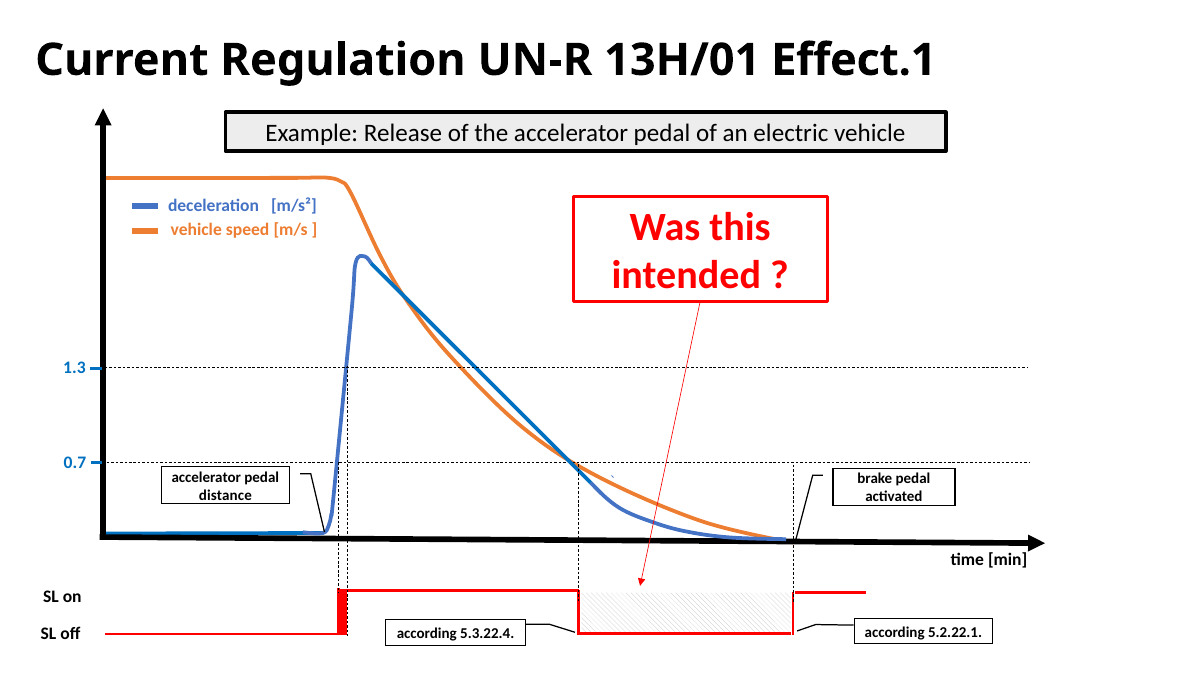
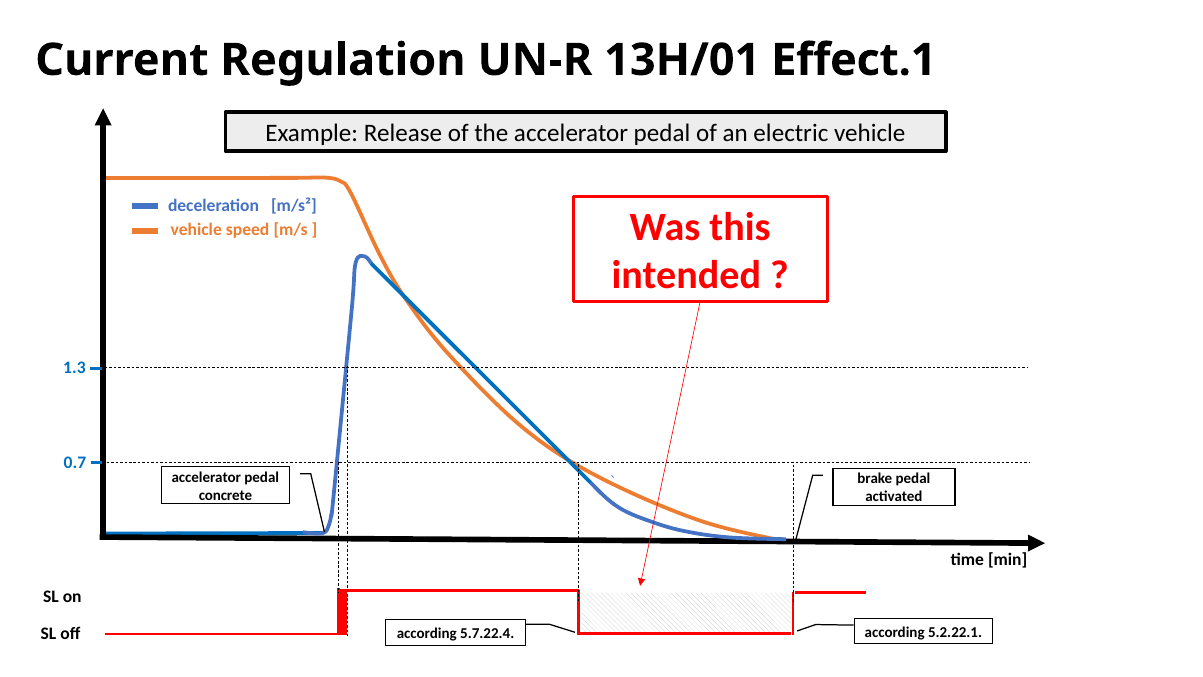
distance: distance -> concrete (226, 495)
5.3.22.4: 5.3.22.4 -> 5.7.22.4 (487, 633)
